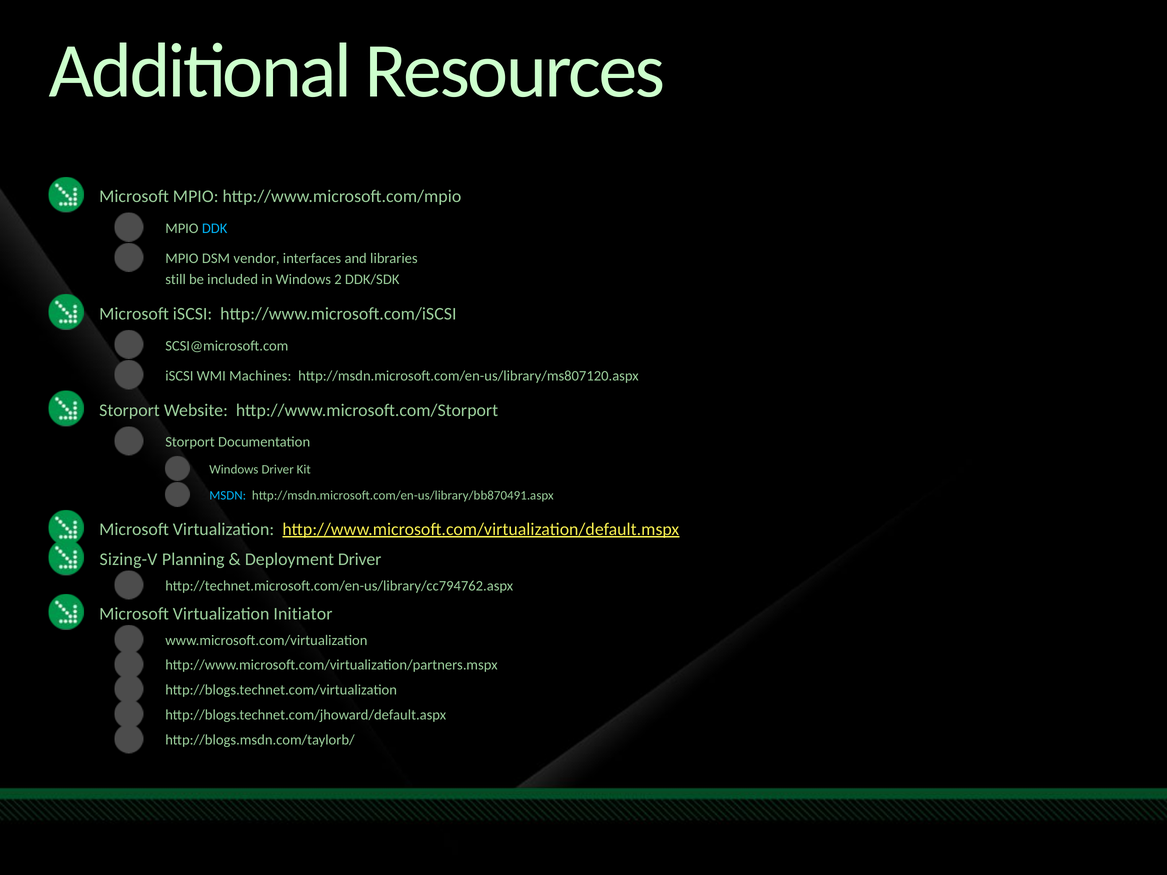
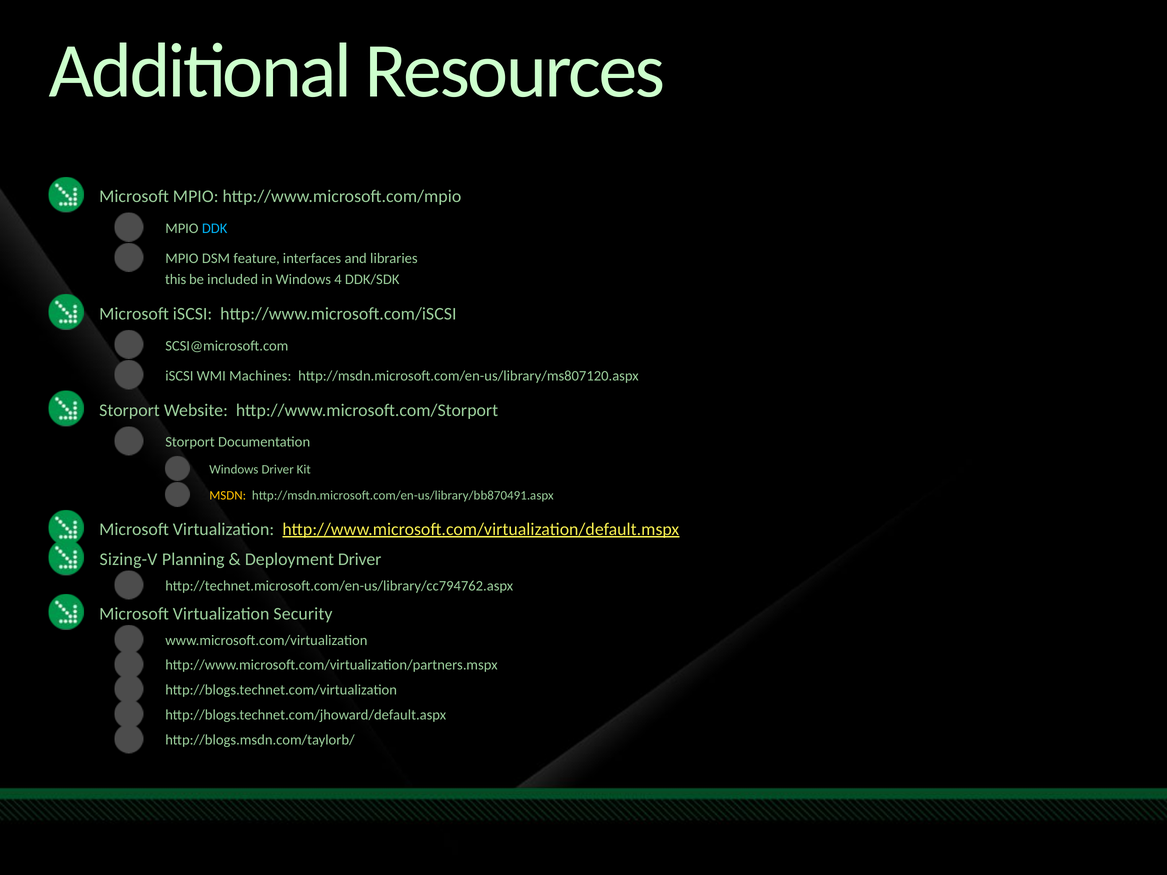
vendor: vendor -> feature (257, 259)
still: still -> this (176, 280)
2: 2 -> 4 (338, 280)
MSDN colour: light blue -> yellow (228, 496)
Initiator: Initiator -> Security (303, 614)
